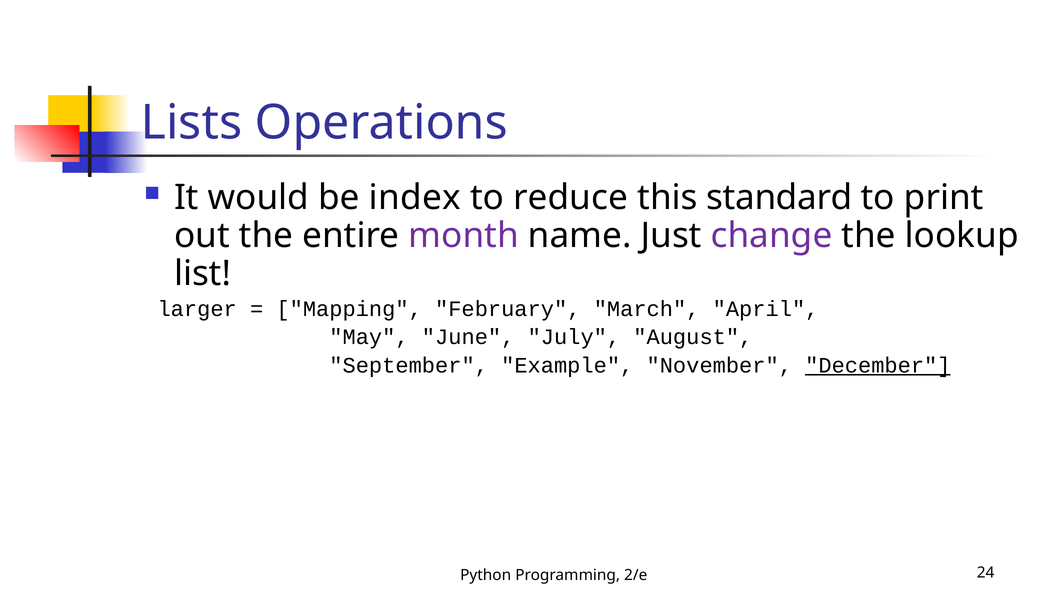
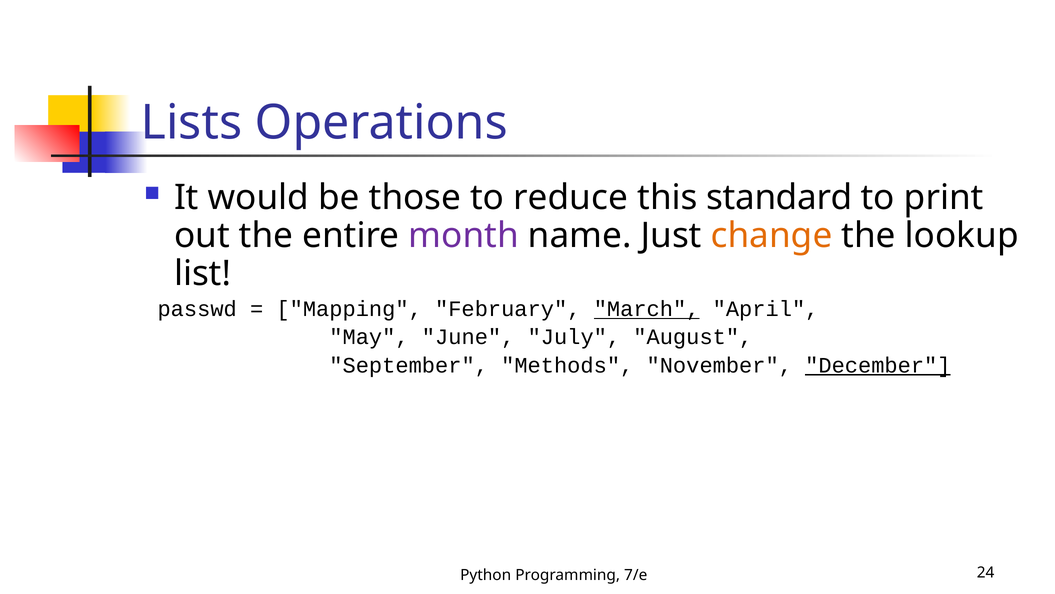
index: index -> those (415, 197)
change colour: purple -> orange (772, 235)
larger: larger -> passwd (197, 309)
March underline: none -> present (647, 309)
Example: Example -> Methods (567, 365)
2/e: 2/e -> 7/e (636, 575)
